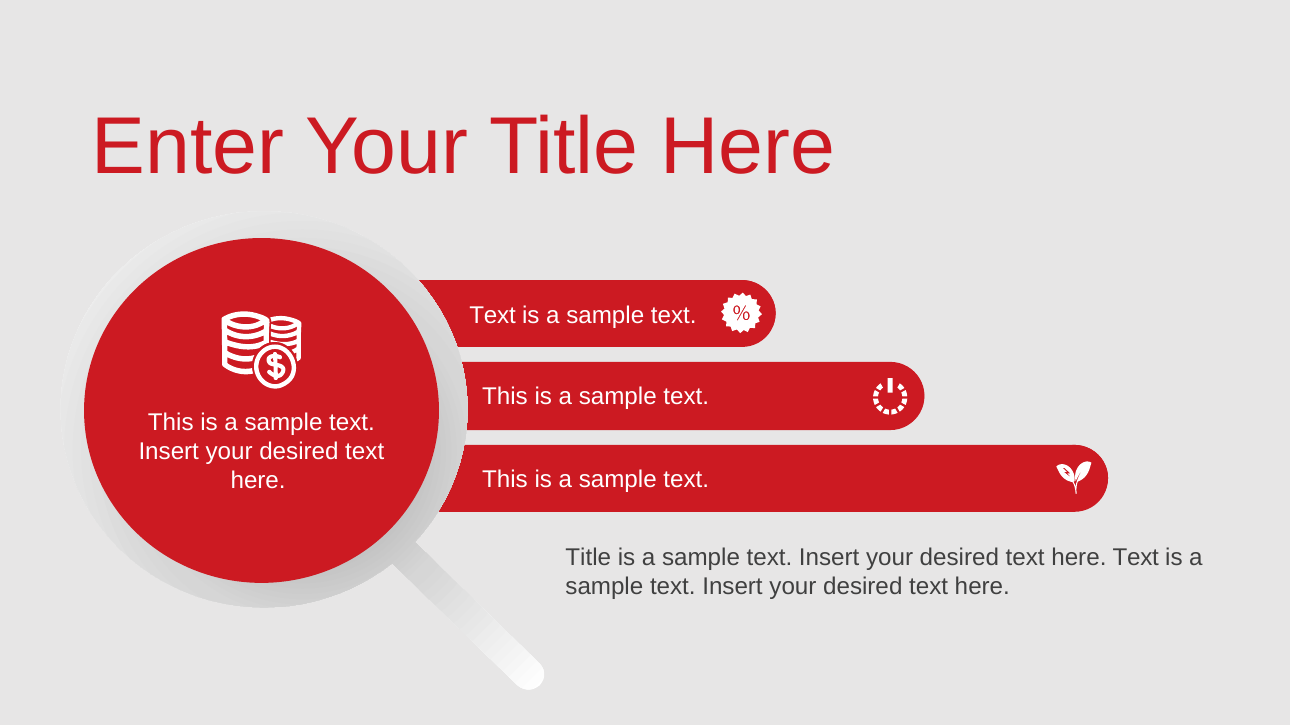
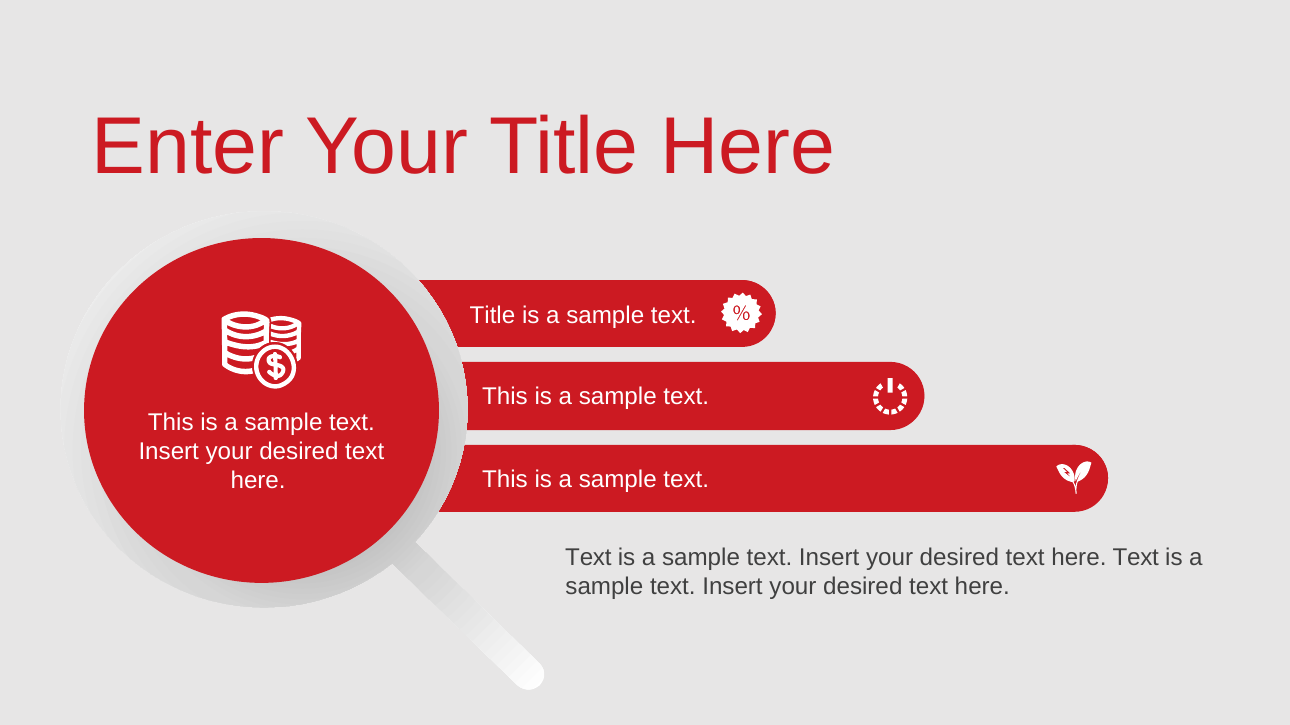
Text: Text -> Title (493, 315)
Title: Title -> Text (588, 558)
